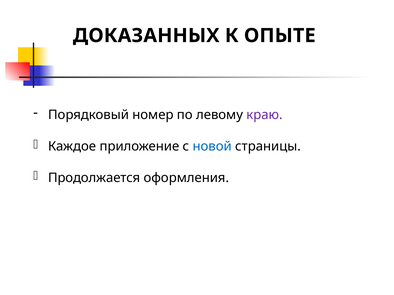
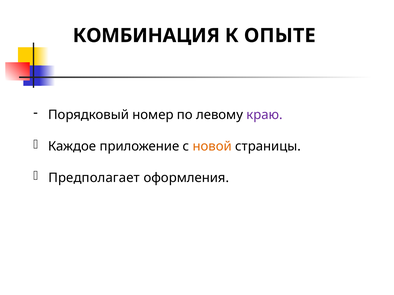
ДОКАЗАННЫХ: ДОКАЗАННЫХ -> КОМБИНАЦИЯ (146, 36)
новой colour: blue -> orange (212, 147)
Продолжается: Продолжается -> Предполагает (94, 178)
